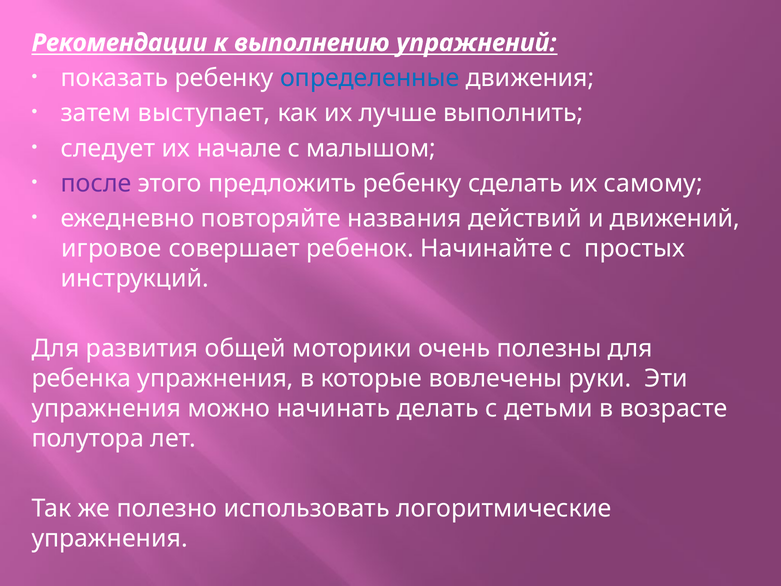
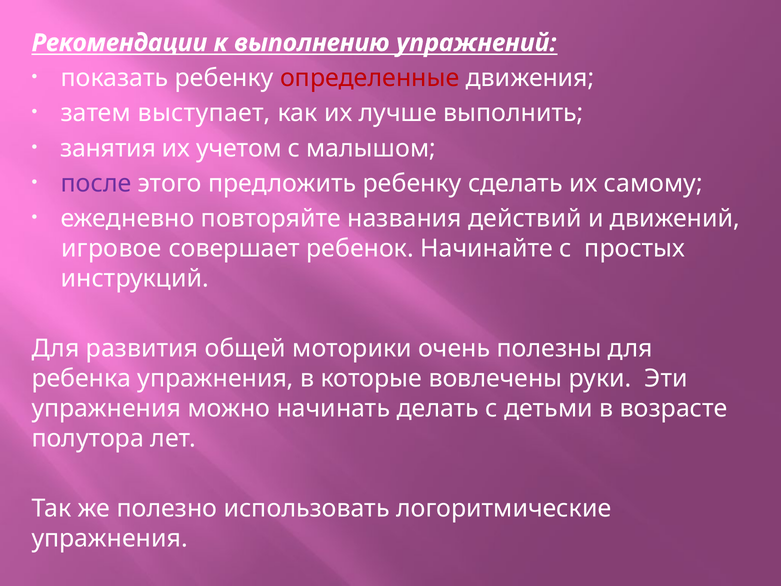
определенные colour: blue -> red (370, 78)
следует: следует -> занятия (108, 148)
начале: начале -> учетом (239, 148)
